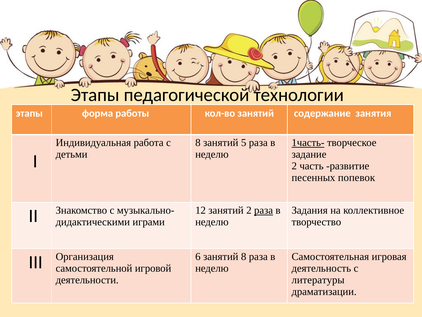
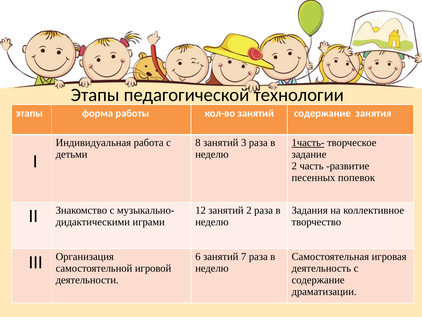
5: 5 -> 3 (244, 143)
раза underline: present -> none (264, 210)
занятий 8: 8 -> 7 (244, 256)
литературы: литературы -> содержание (318, 280)
